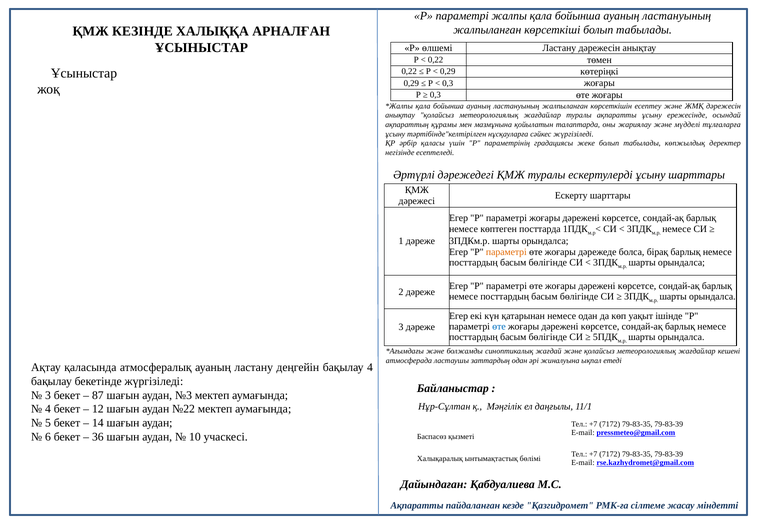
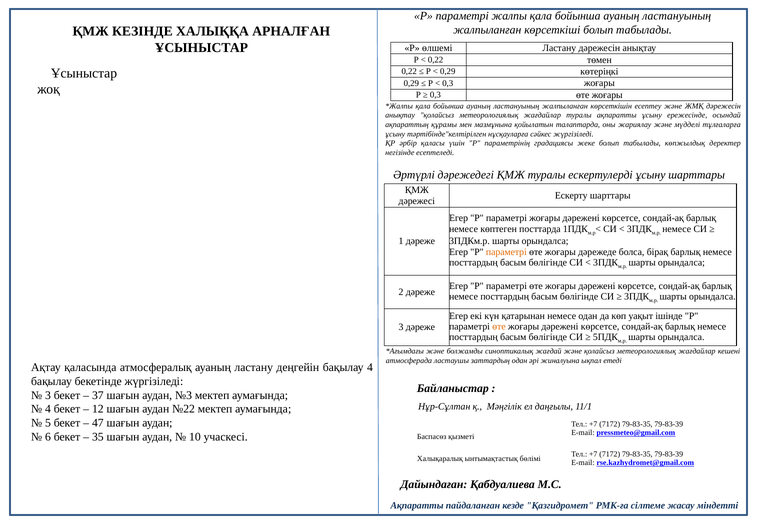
өте colour: blue -> orange (499, 327)
87: 87 -> 37 (98, 395)
14: 14 -> 47 (98, 423)
36: 36 -> 35 (98, 437)
